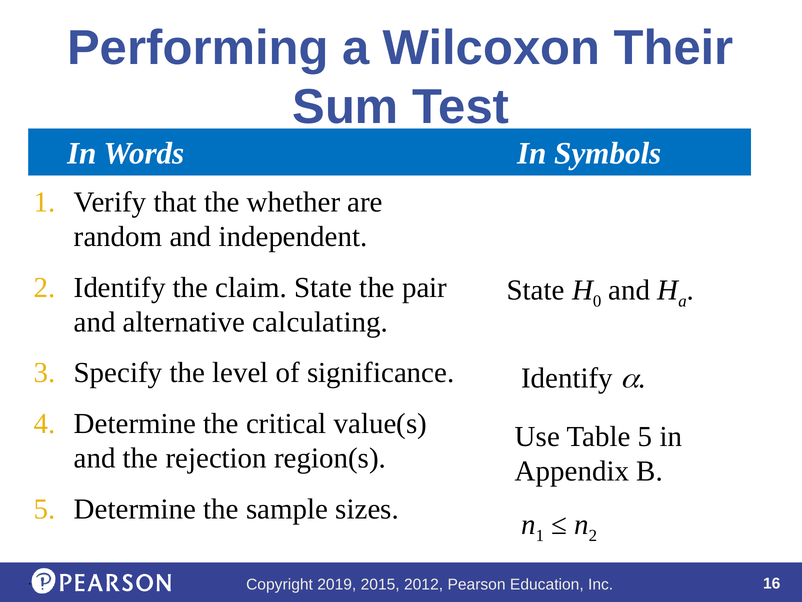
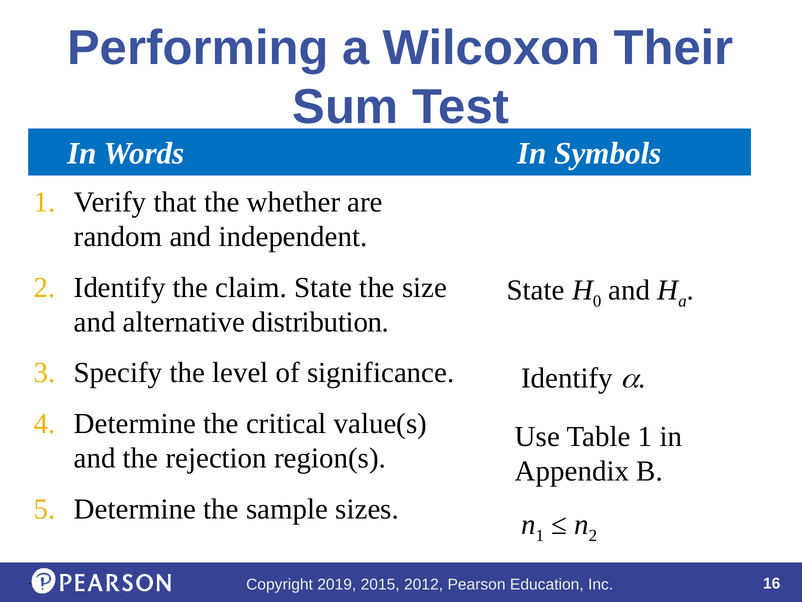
pair: pair -> size (425, 287)
calculating: calculating -> distribution (321, 322)
Table 5: 5 -> 1 (645, 436)
